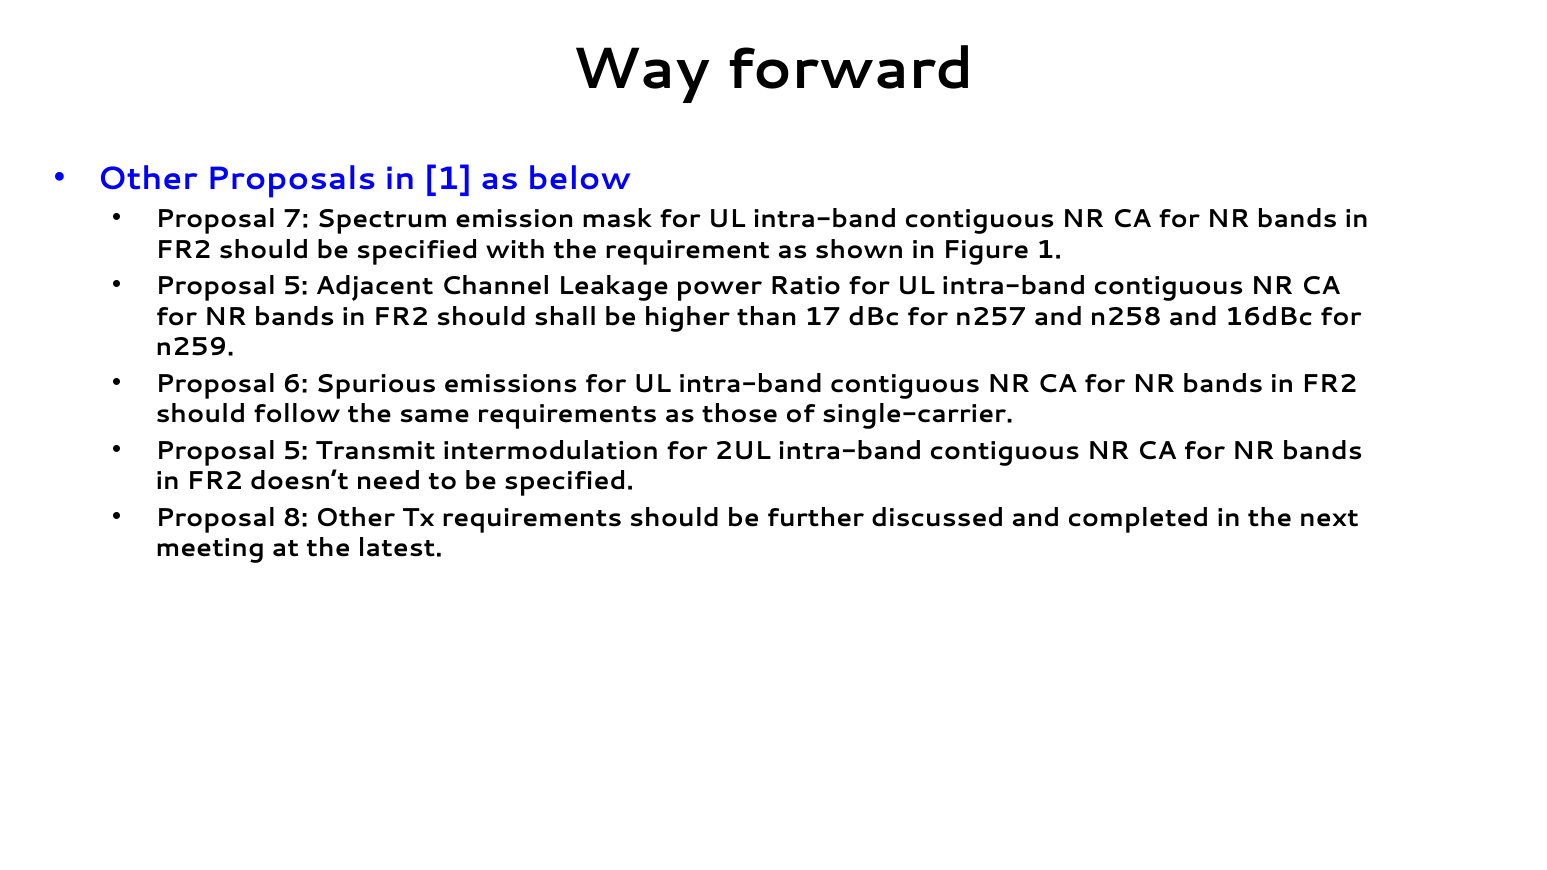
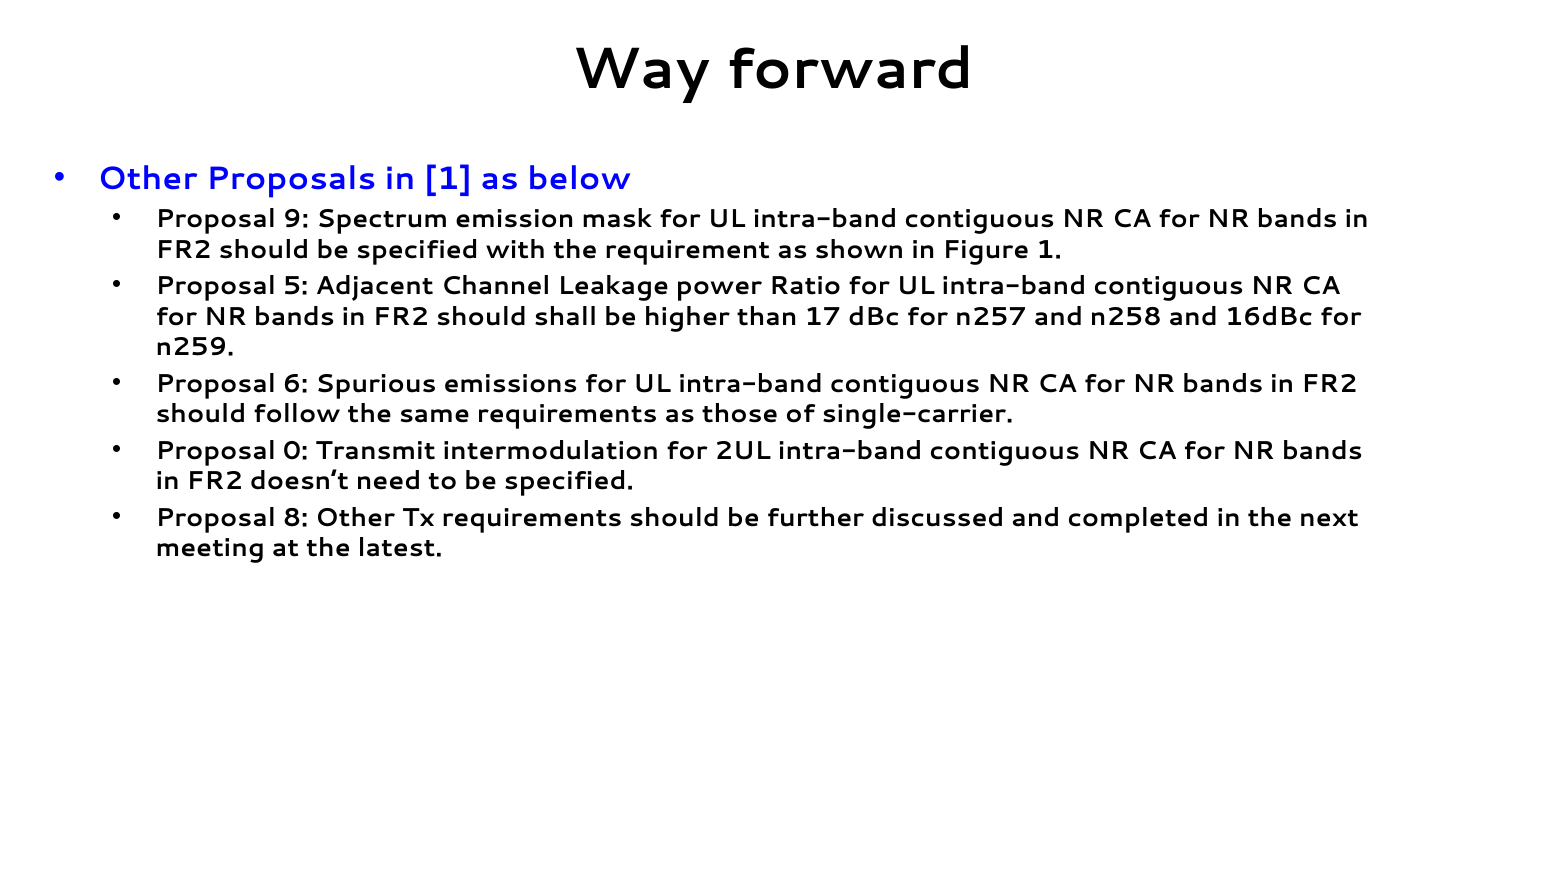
7: 7 -> 9 (296, 219)
5: 5 -> 0 (296, 451)
